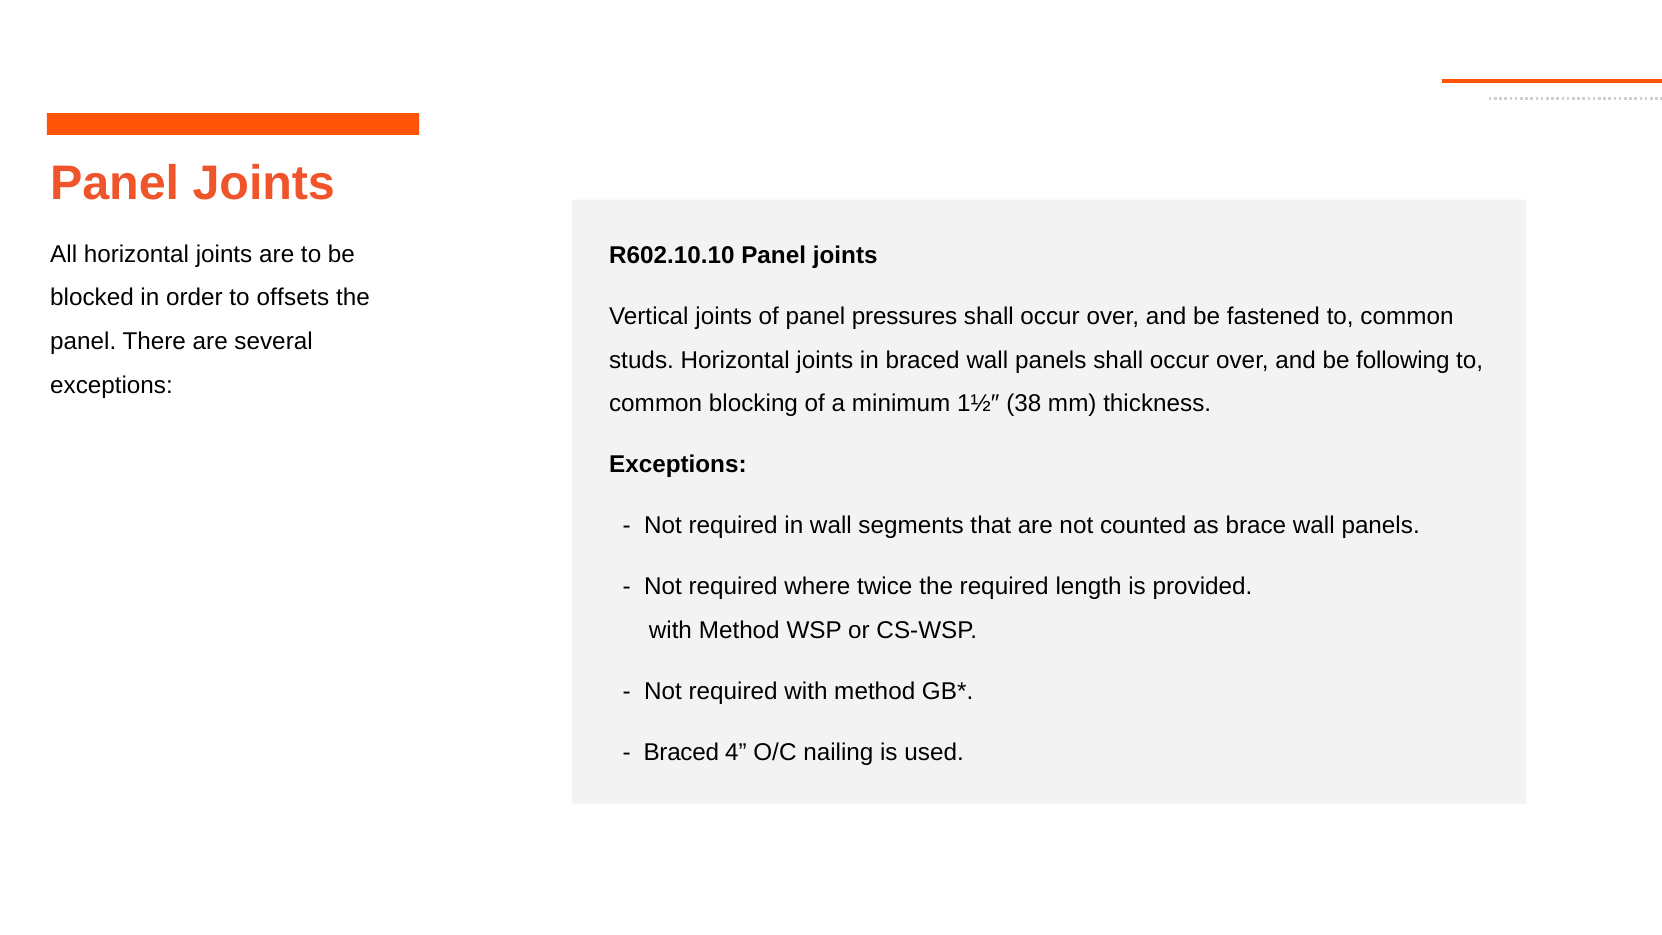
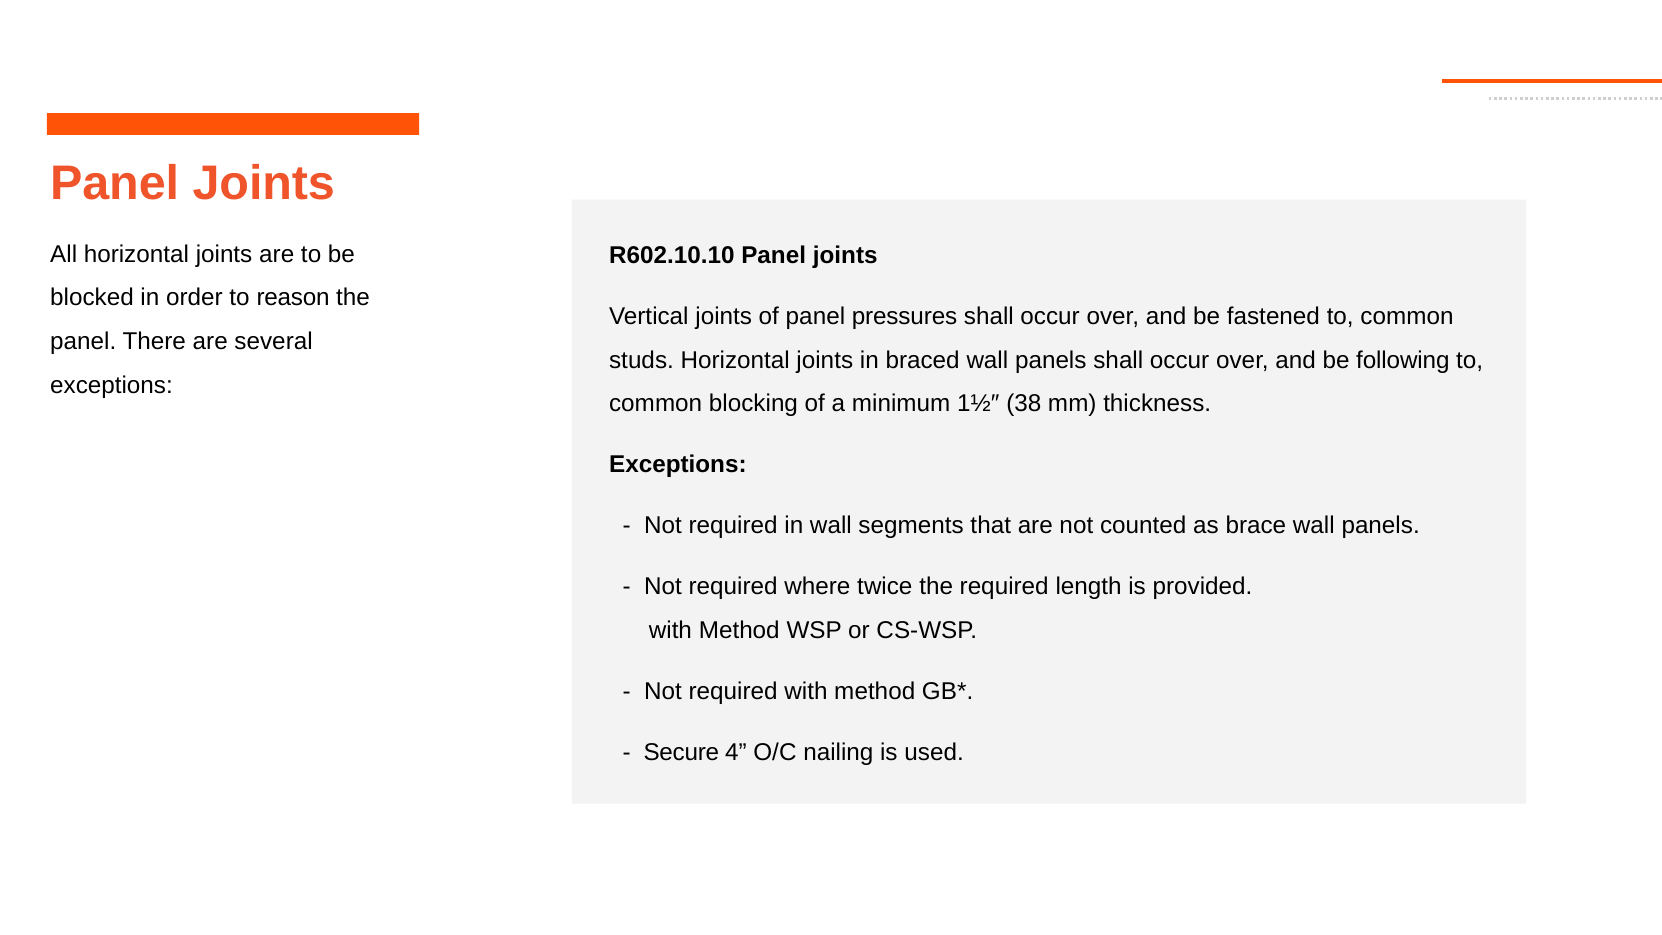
offsets: offsets -> reason (293, 298)
Braced: Braced -> Secure (681, 752)
